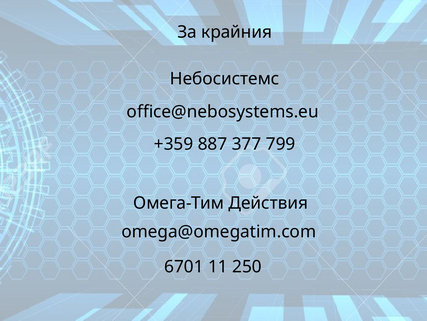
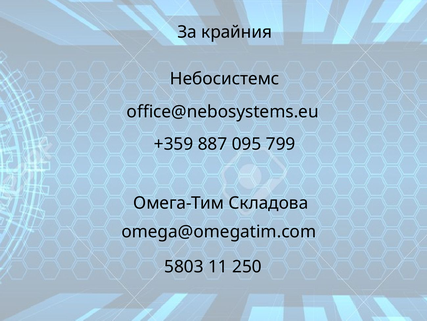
377: 377 -> 095 (247, 144)
Действия: Действия -> Складова (268, 203)
6701: 6701 -> 5803 (184, 266)
